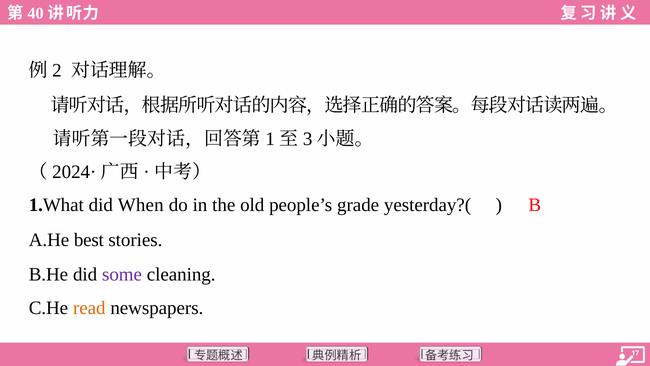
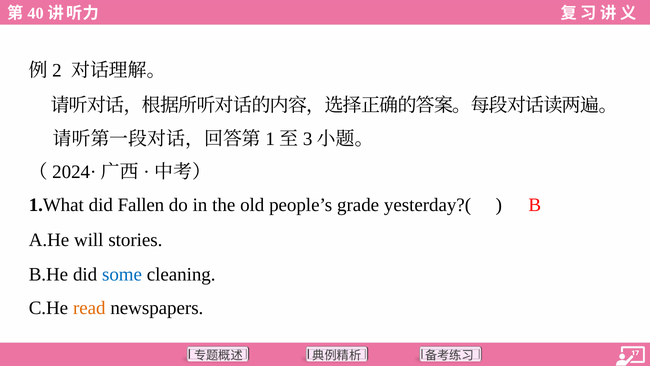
When: When -> Fallen (141, 205)
best: best -> will (89, 240)
some colour: purple -> blue (122, 274)
